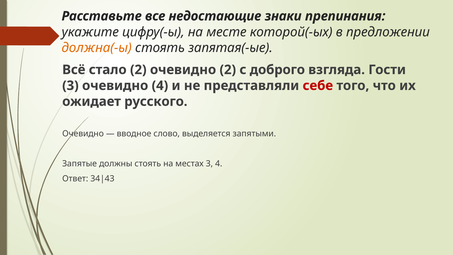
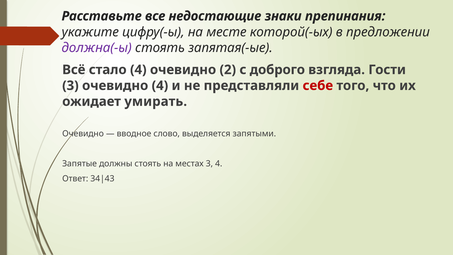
должна(-ы colour: orange -> purple (97, 48)
стало 2: 2 -> 4 (138, 70)
русского: русского -> умирать (156, 101)
